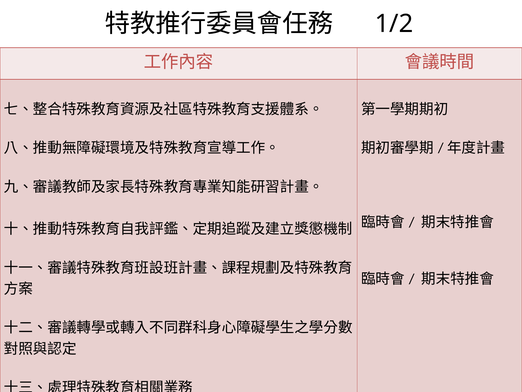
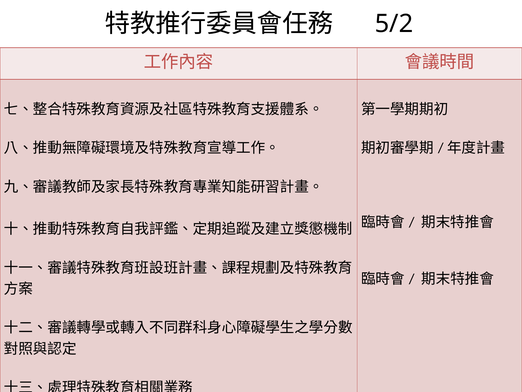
1/2: 1/2 -> 5/2 (394, 24)
